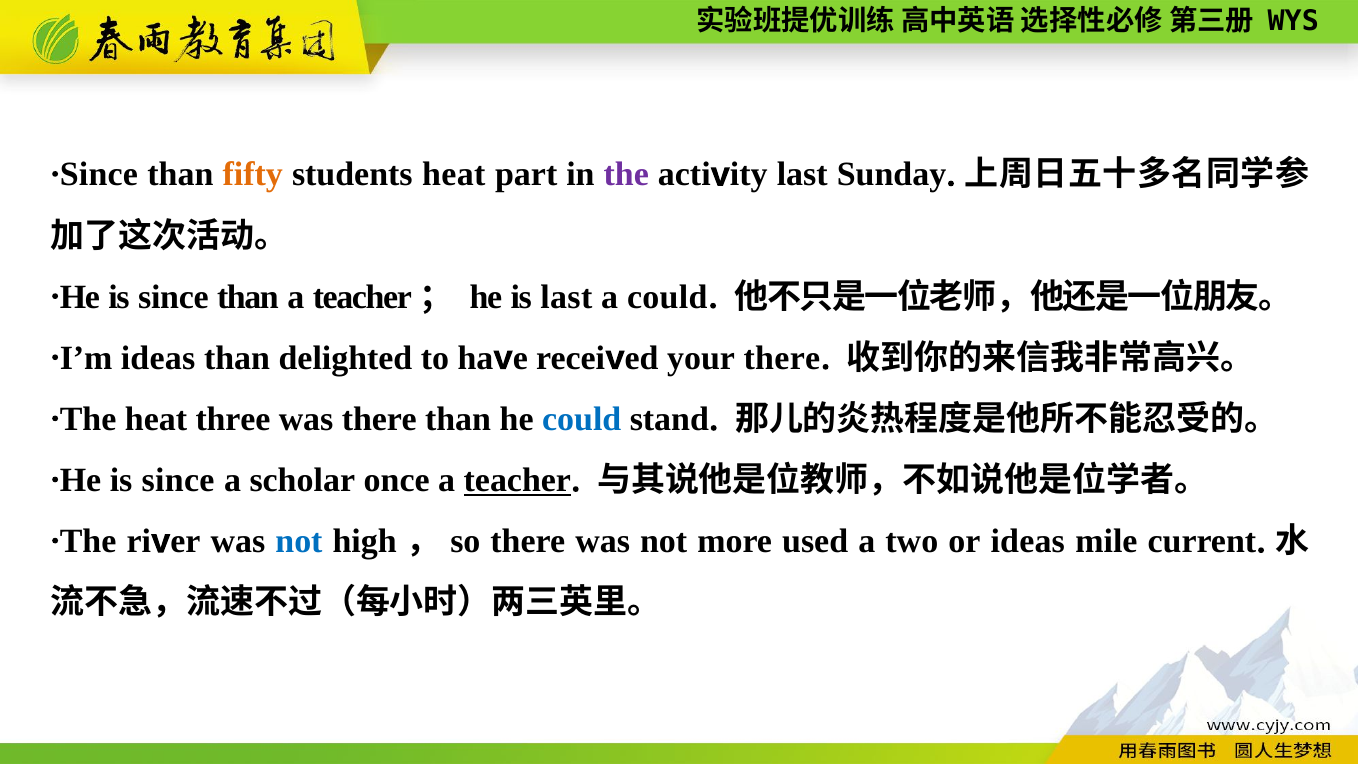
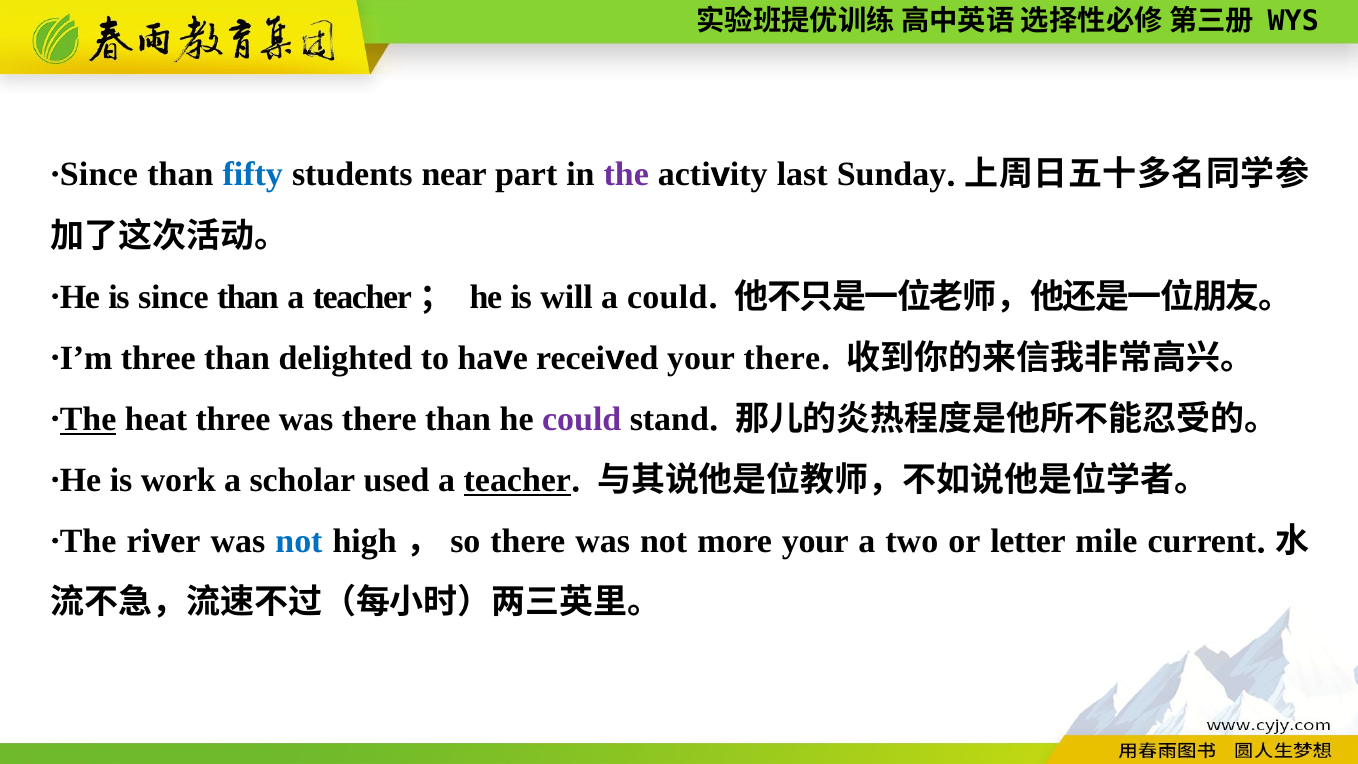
fifty colour: orange -> blue (253, 175)
students heat: heat -> near (454, 175)
is last: last -> will (567, 297)
ideas: ideas -> three (158, 358)
The underline: none -> present (88, 419)
could colour: blue -> purple (582, 419)
since: since -> work (178, 480)
once: once -> used (397, 480)
more used: used -> your (815, 541)
or ideas: ideas -> letter (1028, 541)
